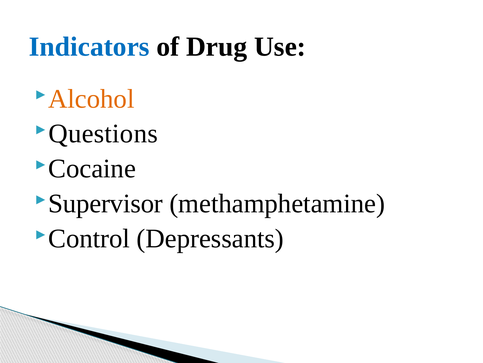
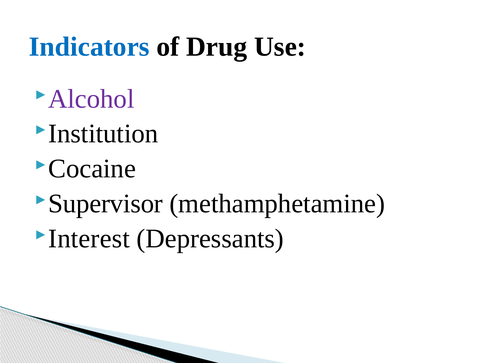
Alcohol colour: orange -> purple (91, 99)
Questions: Questions -> Institution (103, 133)
Control: Control -> Interest (89, 238)
